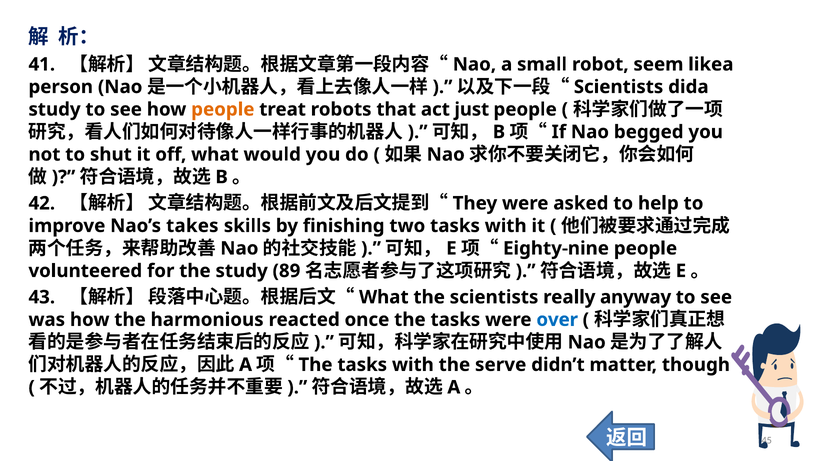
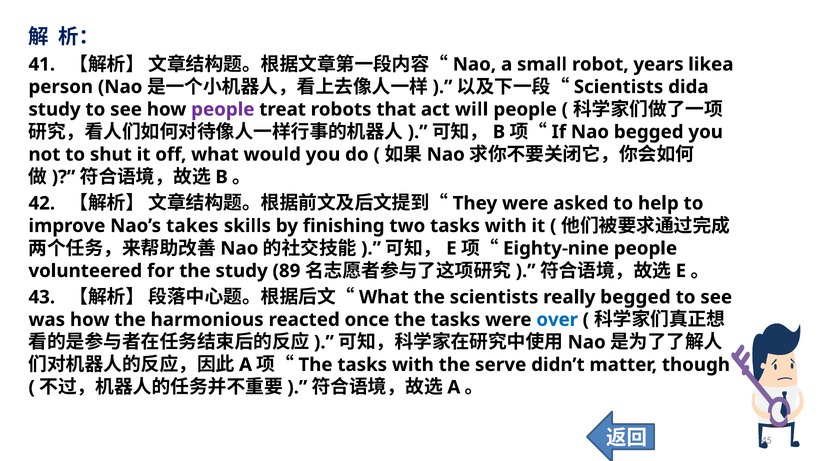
seem: seem -> years (659, 64)
people colour: orange -> purple (223, 109)
just: just -> will (472, 109)
really anyway: anyway -> begged (635, 297)
